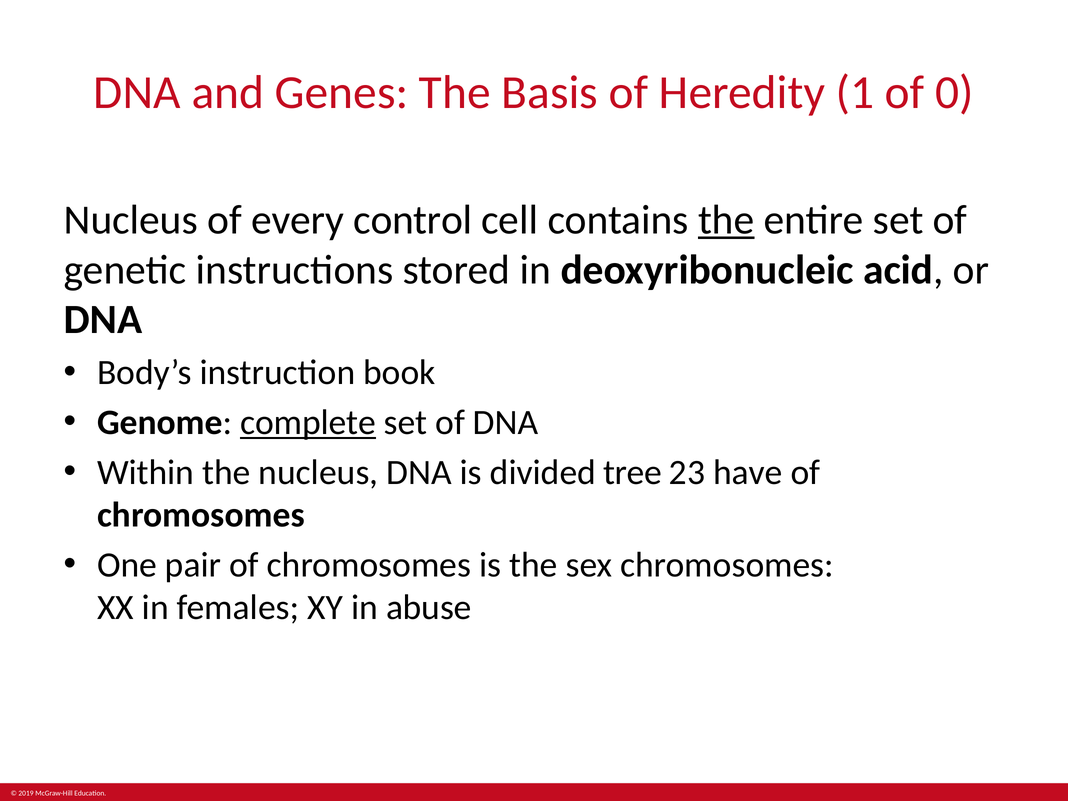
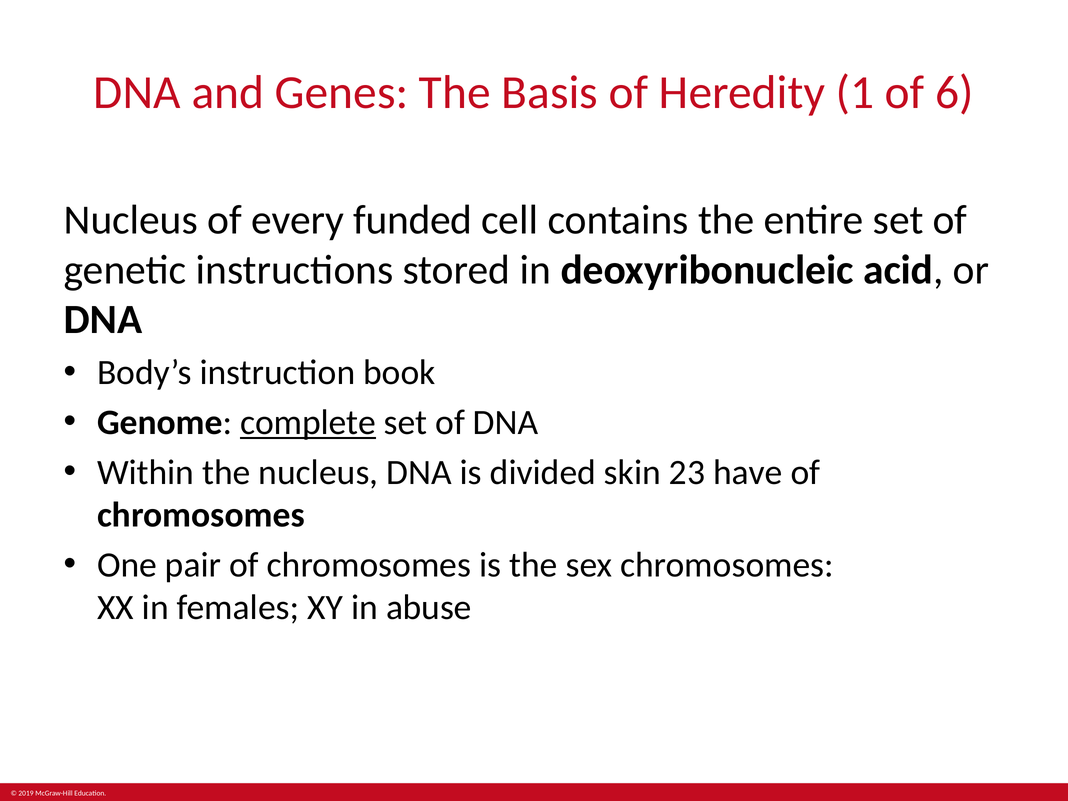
0: 0 -> 6 (954, 92)
control: control -> funded (413, 220)
the underline: present -> none (726, 220)
tree: tree -> skin (632, 472)
